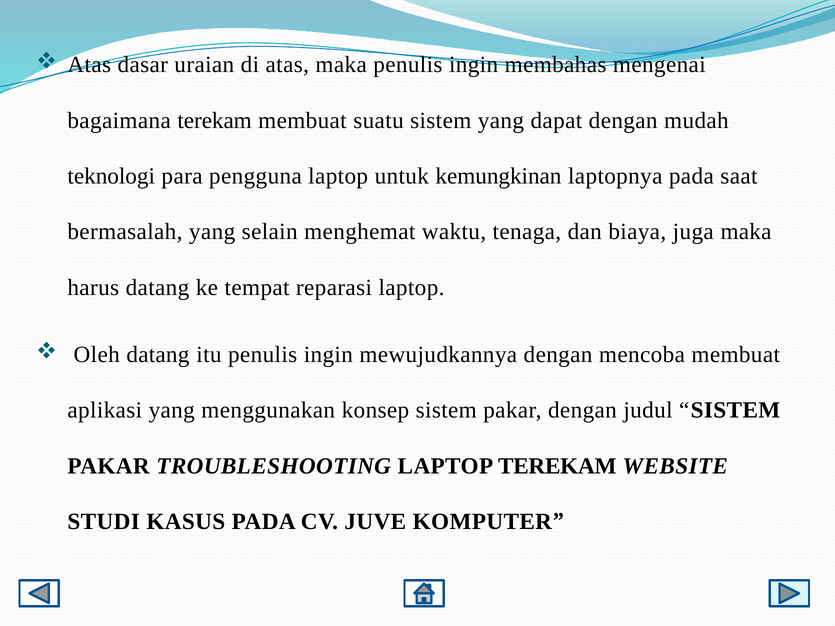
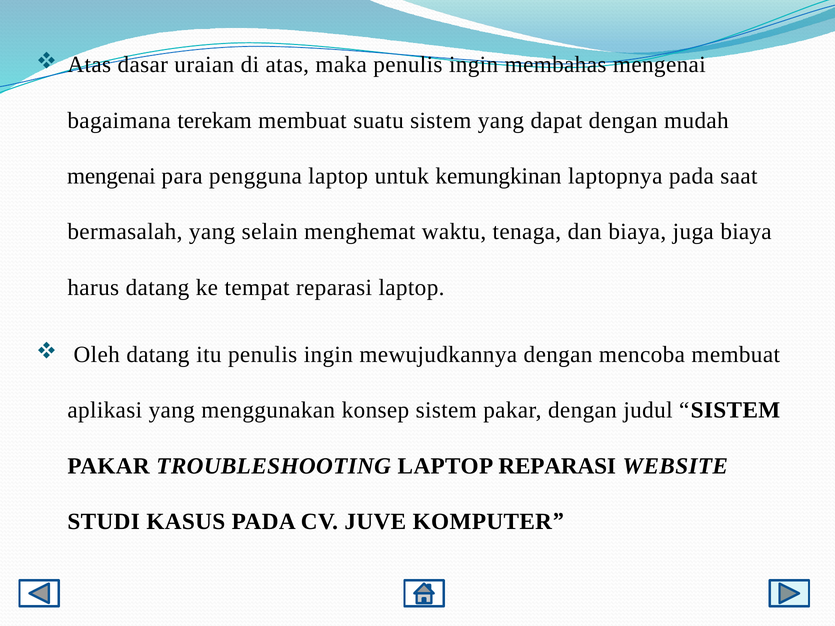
teknologi: teknologi -> mengenai (111, 176)
juga maka: maka -> biaya (746, 232)
LAPTOP TEREKAM: TEREKAM -> REPARASI (557, 466)
